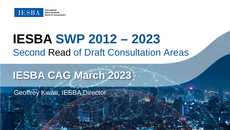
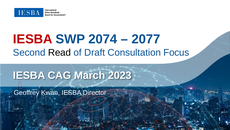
IESBA colour: black -> red (33, 39)
2012: 2012 -> 2074 (103, 39)
2023: 2023 -> 2077 (146, 39)
Areas: Areas -> Focus (176, 52)
